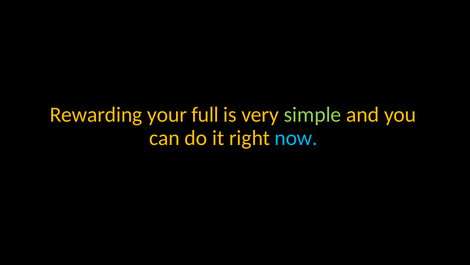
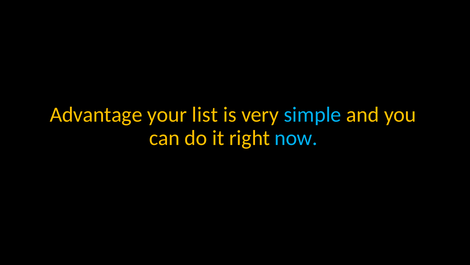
Rewarding: Rewarding -> Advantage (96, 114)
full: full -> list (205, 114)
simple colour: light green -> light blue (313, 114)
